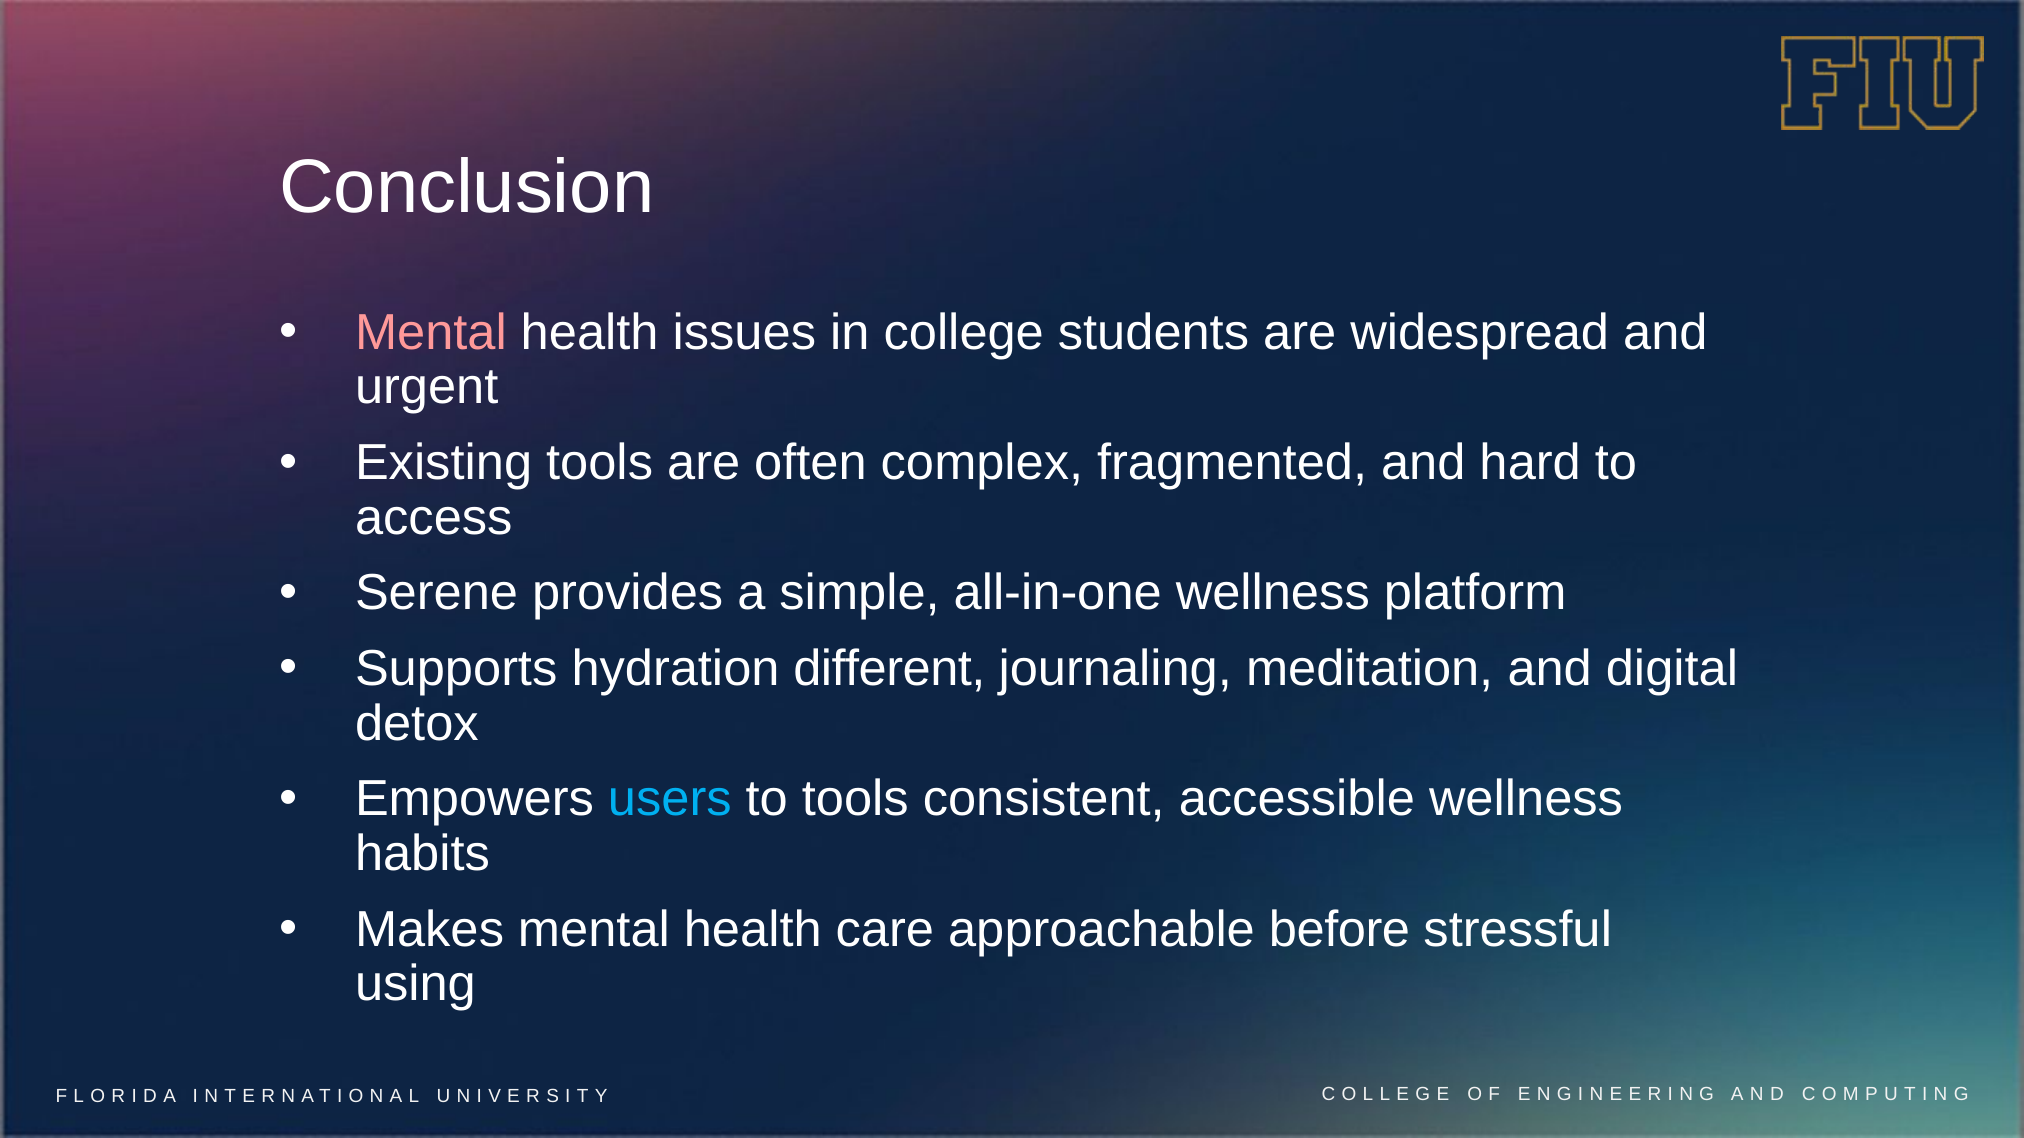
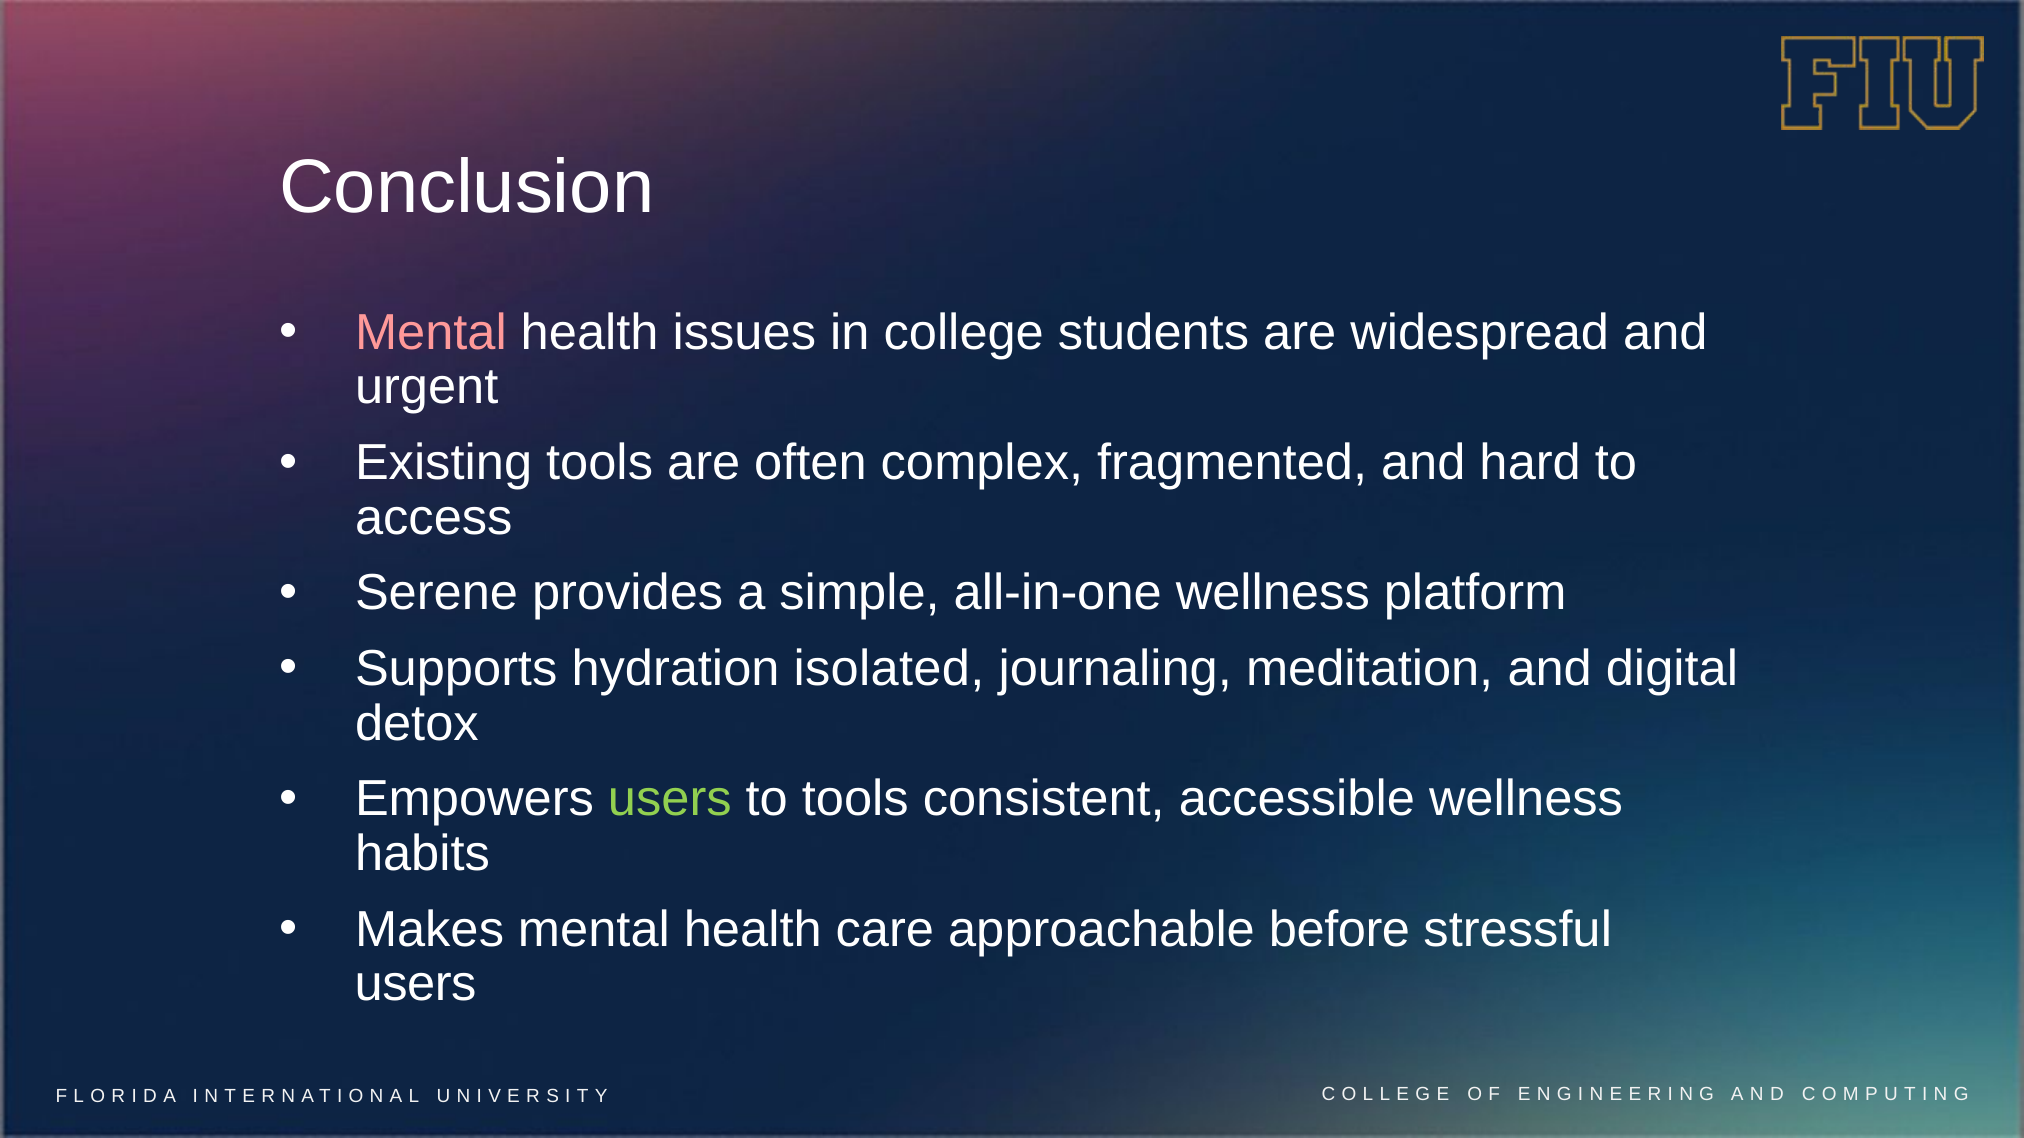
different: different -> isolated (889, 669)
users colour: light blue -> light green (670, 800)
using: using -> users (416, 985)
